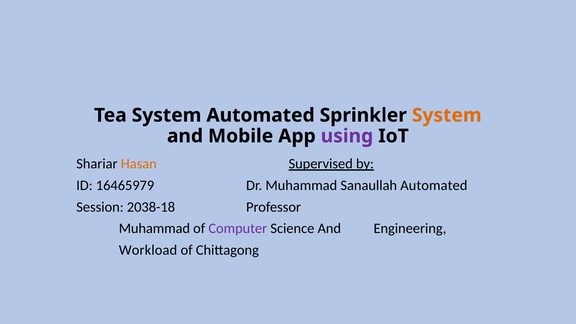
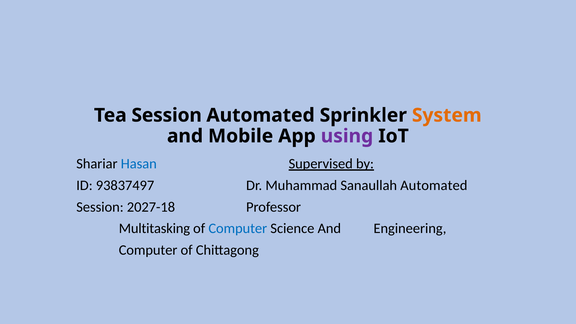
Tea System: System -> Session (167, 115)
Hasan colour: orange -> blue (139, 164)
16465979: 16465979 -> 93837497 (125, 185)
2038-18: 2038-18 -> 2027-18 (151, 207)
Muhammad: Muhammad -> Multitasking (154, 228)
Computer colour: purple -> blue (238, 228)
Workload: Workload -> Computer (148, 250)
